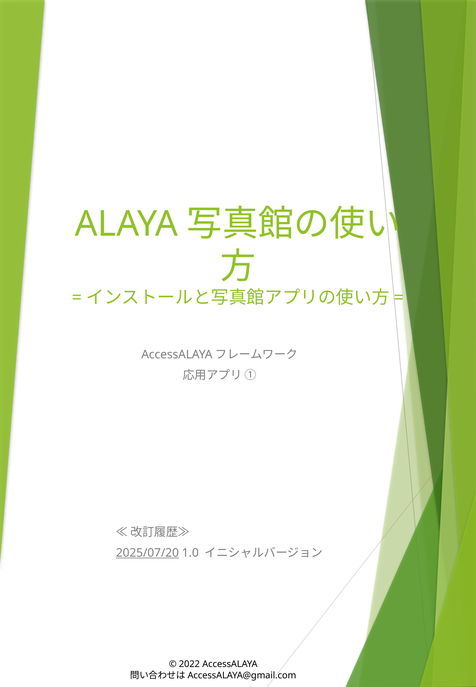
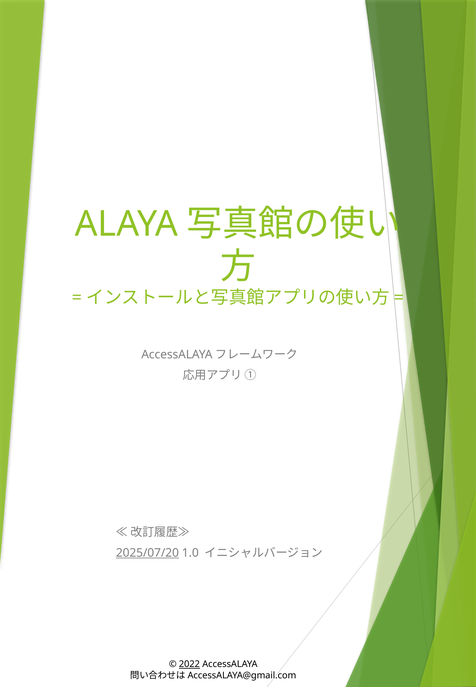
2022 underline: none -> present (189, 665)
